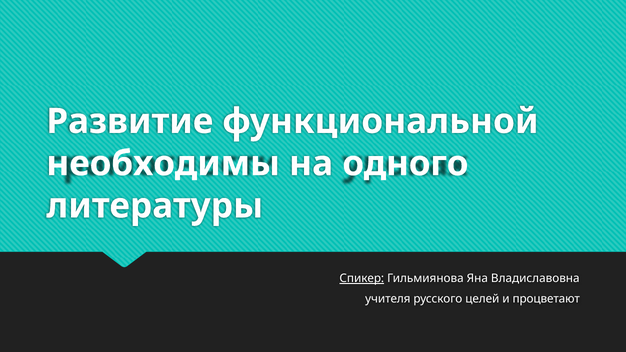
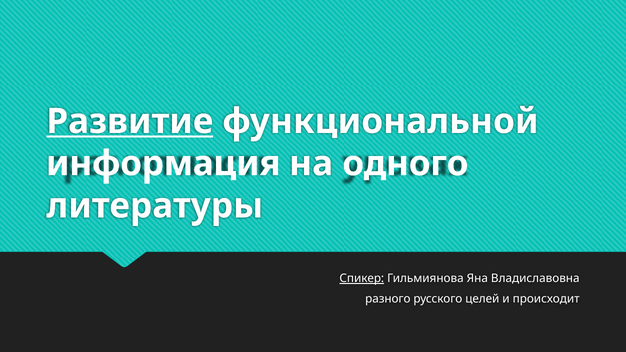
Развитие underline: none -> present (130, 121)
необходимы: необходимы -> информация (163, 164)
учителя: учителя -> разного (388, 299)
процветают: процветают -> происходит (546, 299)
